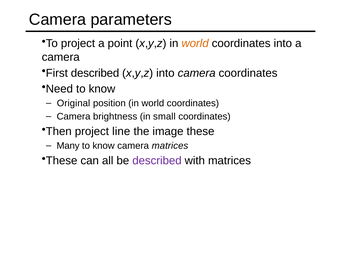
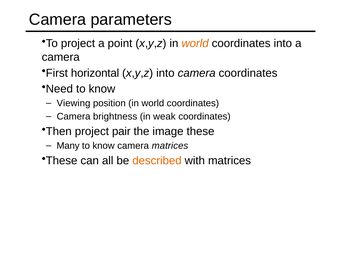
First described: described -> horizontal (95, 73)
Original: Original -> Viewing (74, 103)
small: small -> weak (164, 116)
line: line -> pair (121, 131)
described colour: purple -> orange (157, 160)
